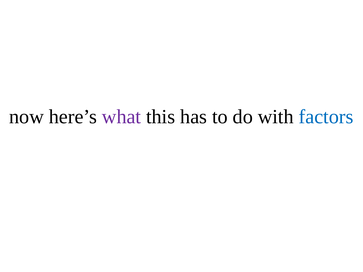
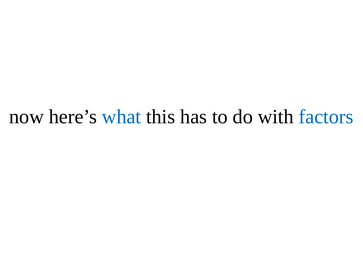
what colour: purple -> blue (122, 117)
